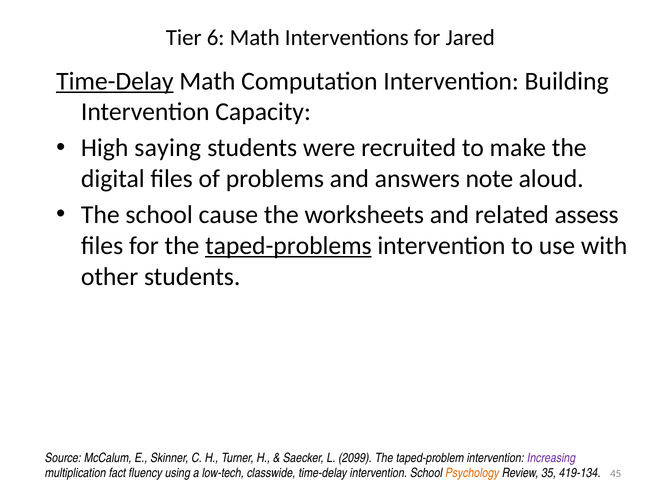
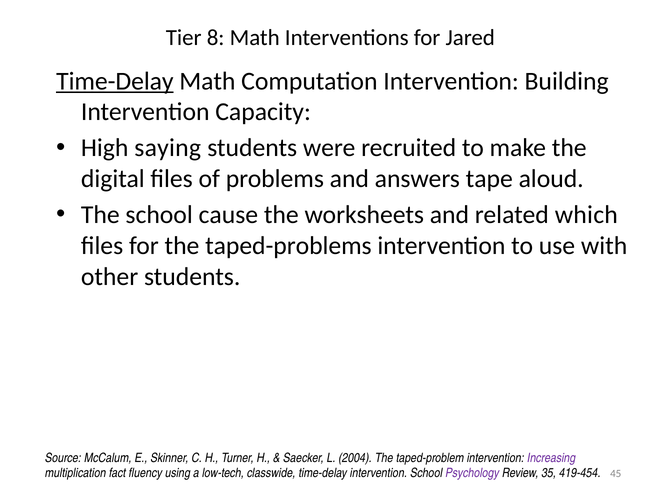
6: 6 -> 8 (216, 37)
note: note -> tape (489, 179)
assess: assess -> which (586, 215)
taped-problems underline: present -> none (288, 246)
2099: 2099 -> 2004 (355, 458)
Psychology colour: orange -> purple (472, 473)
419-134: 419-134 -> 419-454 (580, 473)
